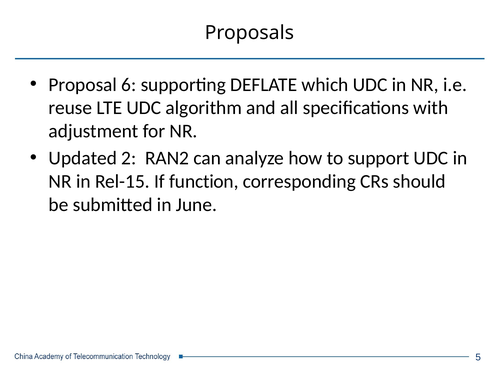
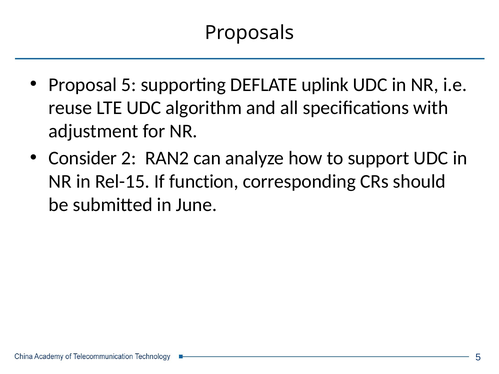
Proposal 6: 6 -> 5 (129, 85)
which: which -> uplink (325, 85)
Updated: Updated -> Consider (83, 158)
